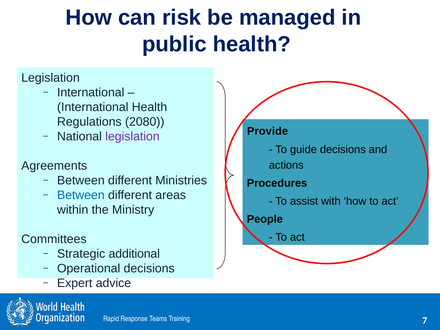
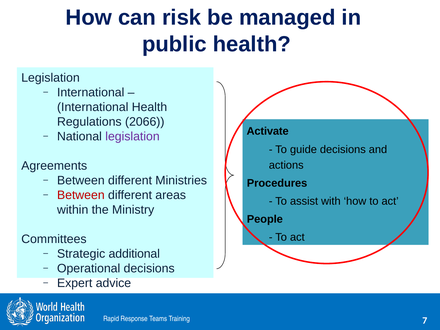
2080: 2080 -> 2066 (145, 122)
Provide: Provide -> Activate (268, 131)
Between colour: blue -> red (81, 195)
